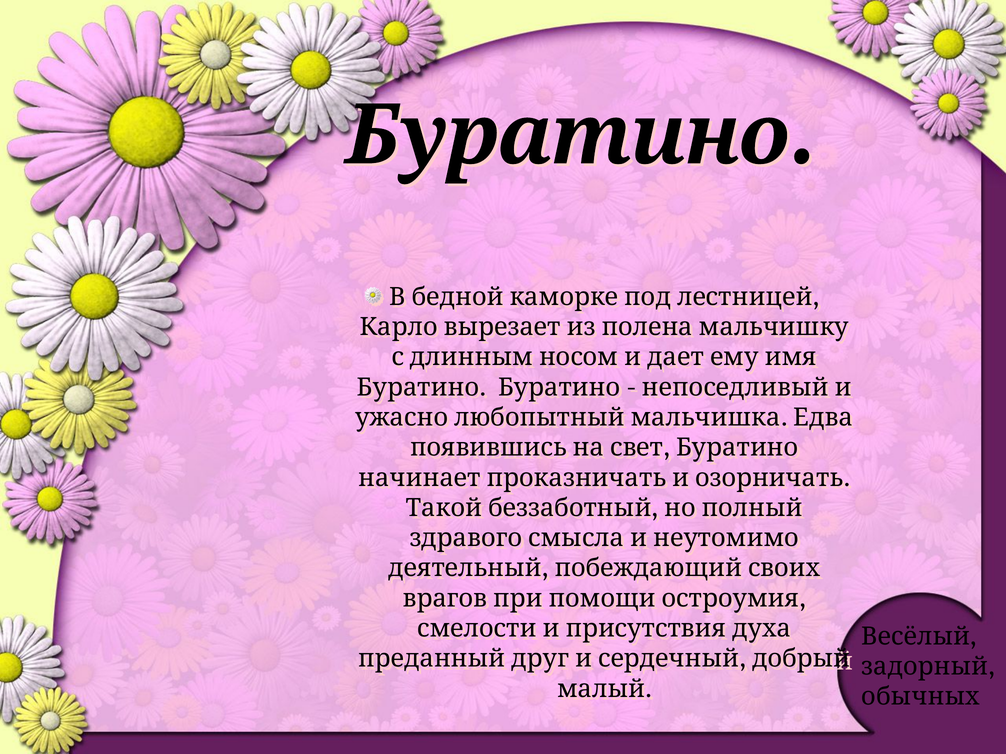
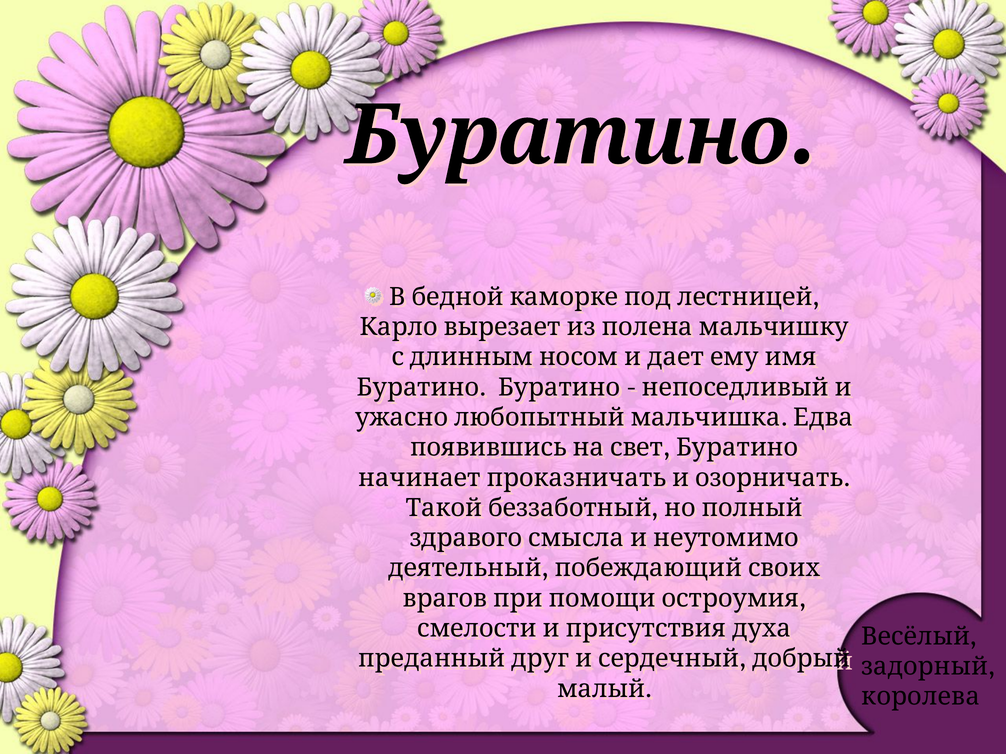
обычных: обычных -> королева (921, 697)
